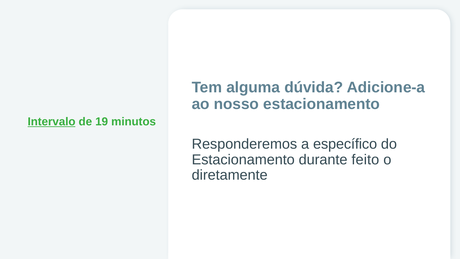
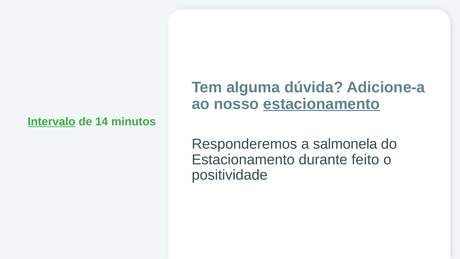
estacionamento underline: none -> present (322, 104)
19: 19 -> 14 (102, 122)
específico: específico -> salmonela (345, 144)
diretamente: diretamente -> positividade (230, 175)
